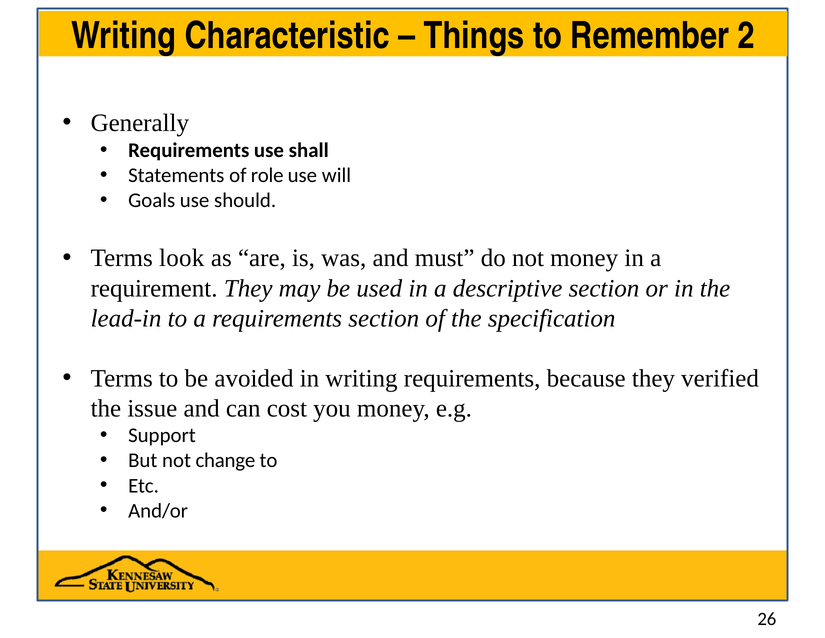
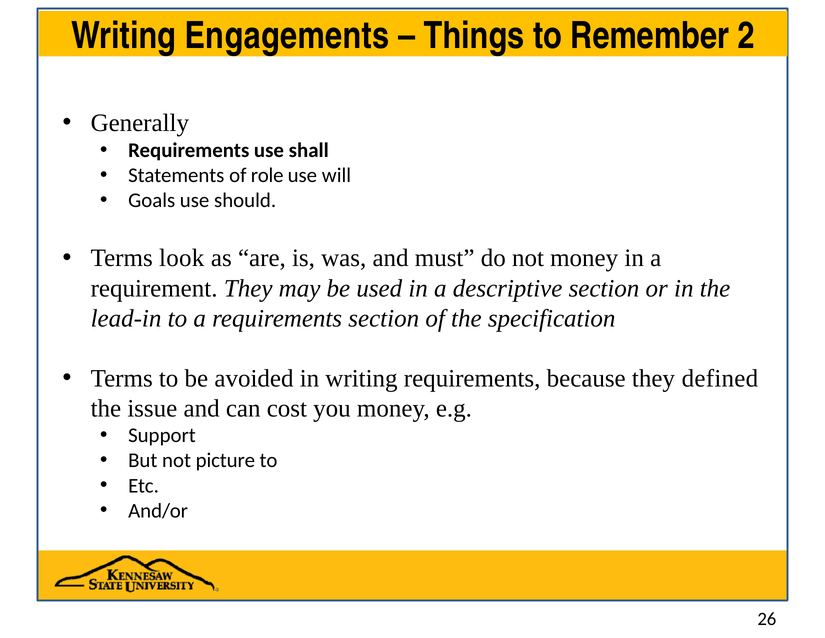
Characteristic: Characteristic -> Engagements (287, 36)
verified: verified -> defined (720, 378)
change: change -> picture (225, 460)
